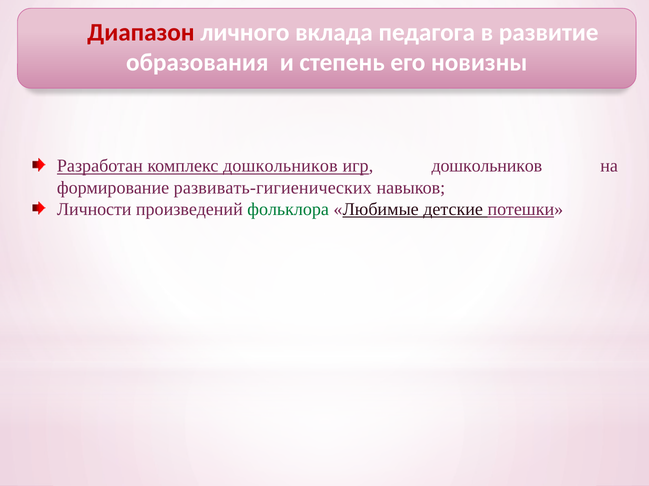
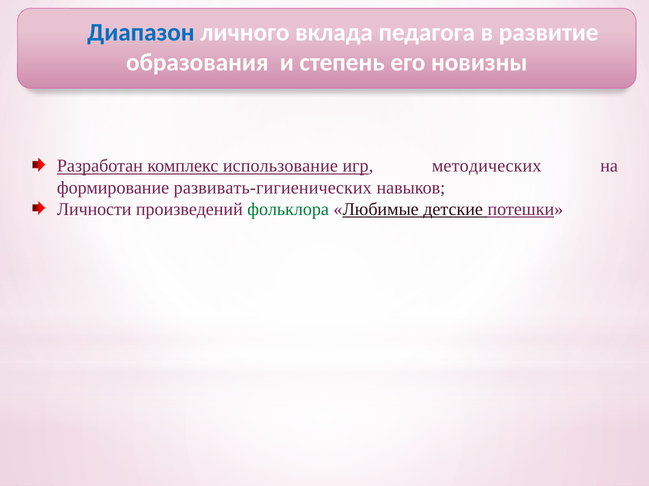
Диапазон colour: red -> blue (141, 32)
комплекс дошкольников: дошкольников -> использование (280, 166)
игр дошкольников: дошкольников -> методических (487, 166)
